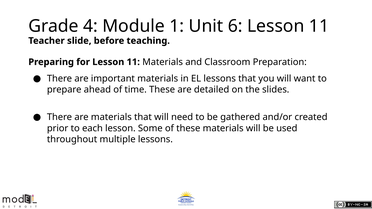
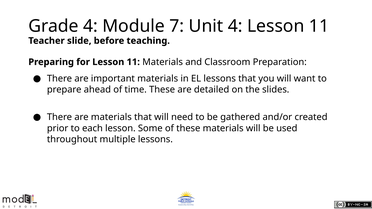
1: 1 -> 7 (177, 26)
Unit 6: 6 -> 4 (235, 26)
